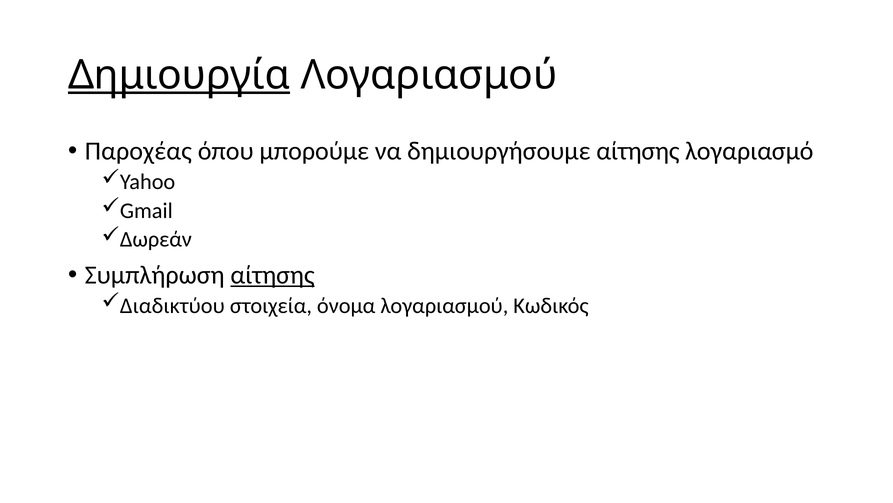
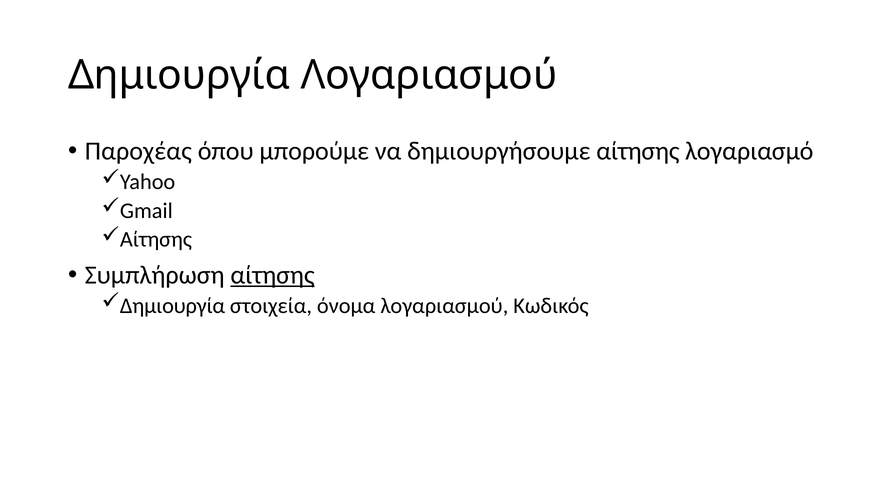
Δημιουργία underline: present -> none (179, 75)
Δωρεάν: Δωρεάν -> Αίτησης (156, 239)
Διαδικτύου: Διαδικτύου -> Δημιουργία (173, 305)
